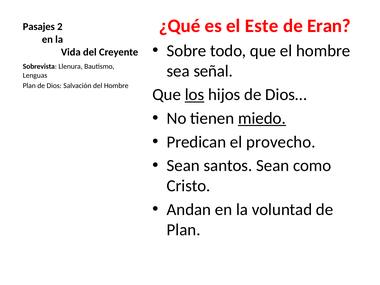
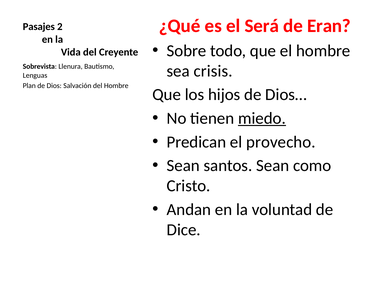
Este: Este -> Será (262, 26)
señal: señal -> crisis (213, 71)
los underline: present -> none (195, 95)
Plan: Plan -> Dice (184, 230)
